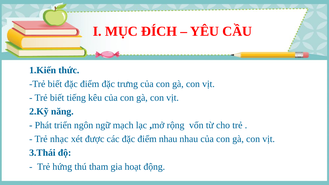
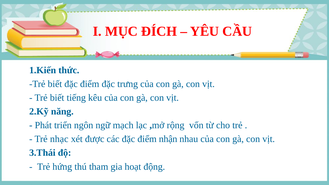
điểm nhau: nhau -> nhận (168, 139)
